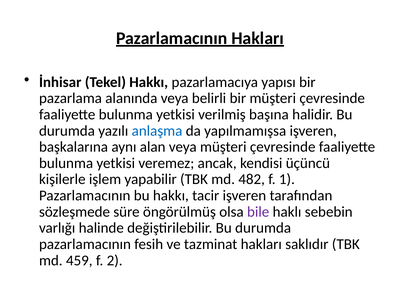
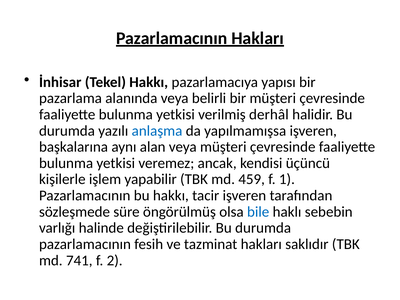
başına: başına -> derhâl (269, 114)
482: 482 -> 459 (252, 179)
bile colour: purple -> blue (258, 212)
459: 459 -> 741 (79, 260)
